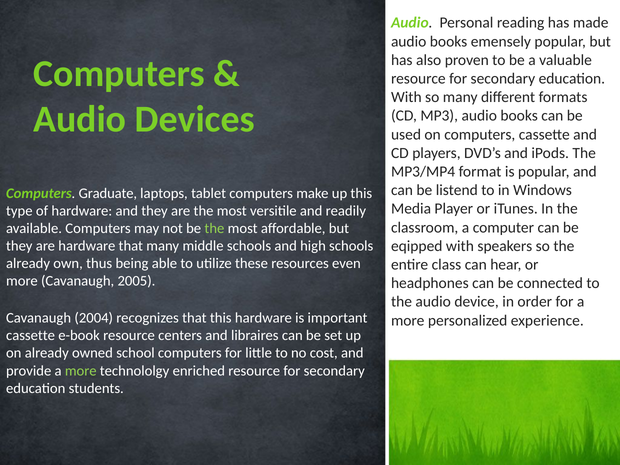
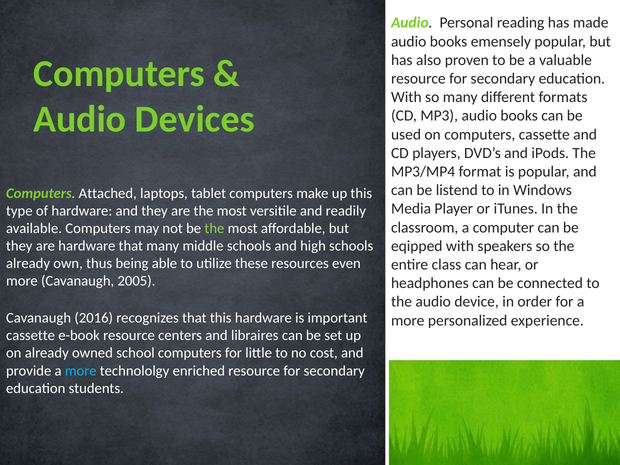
Graduate: Graduate -> Attached (108, 193)
2004: 2004 -> 2016 (94, 318)
more colour: light green -> light blue (81, 371)
